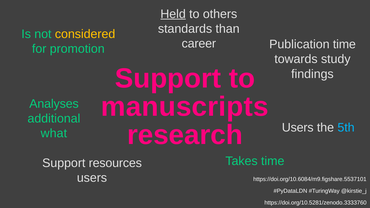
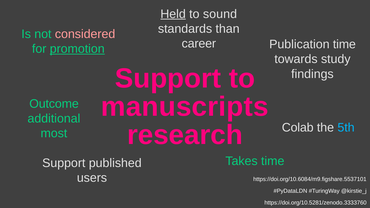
others: others -> sound (220, 14)
considered colour: yellow -> pink (85, 34)
promotion underline: none -> present (77, 49)
Analyses: Analyses -> Outcome (54, 104)
Users: Users -> Colab (298, 128)
what: what -> most (54, 133)
resources: resources -> published (115, 163)
